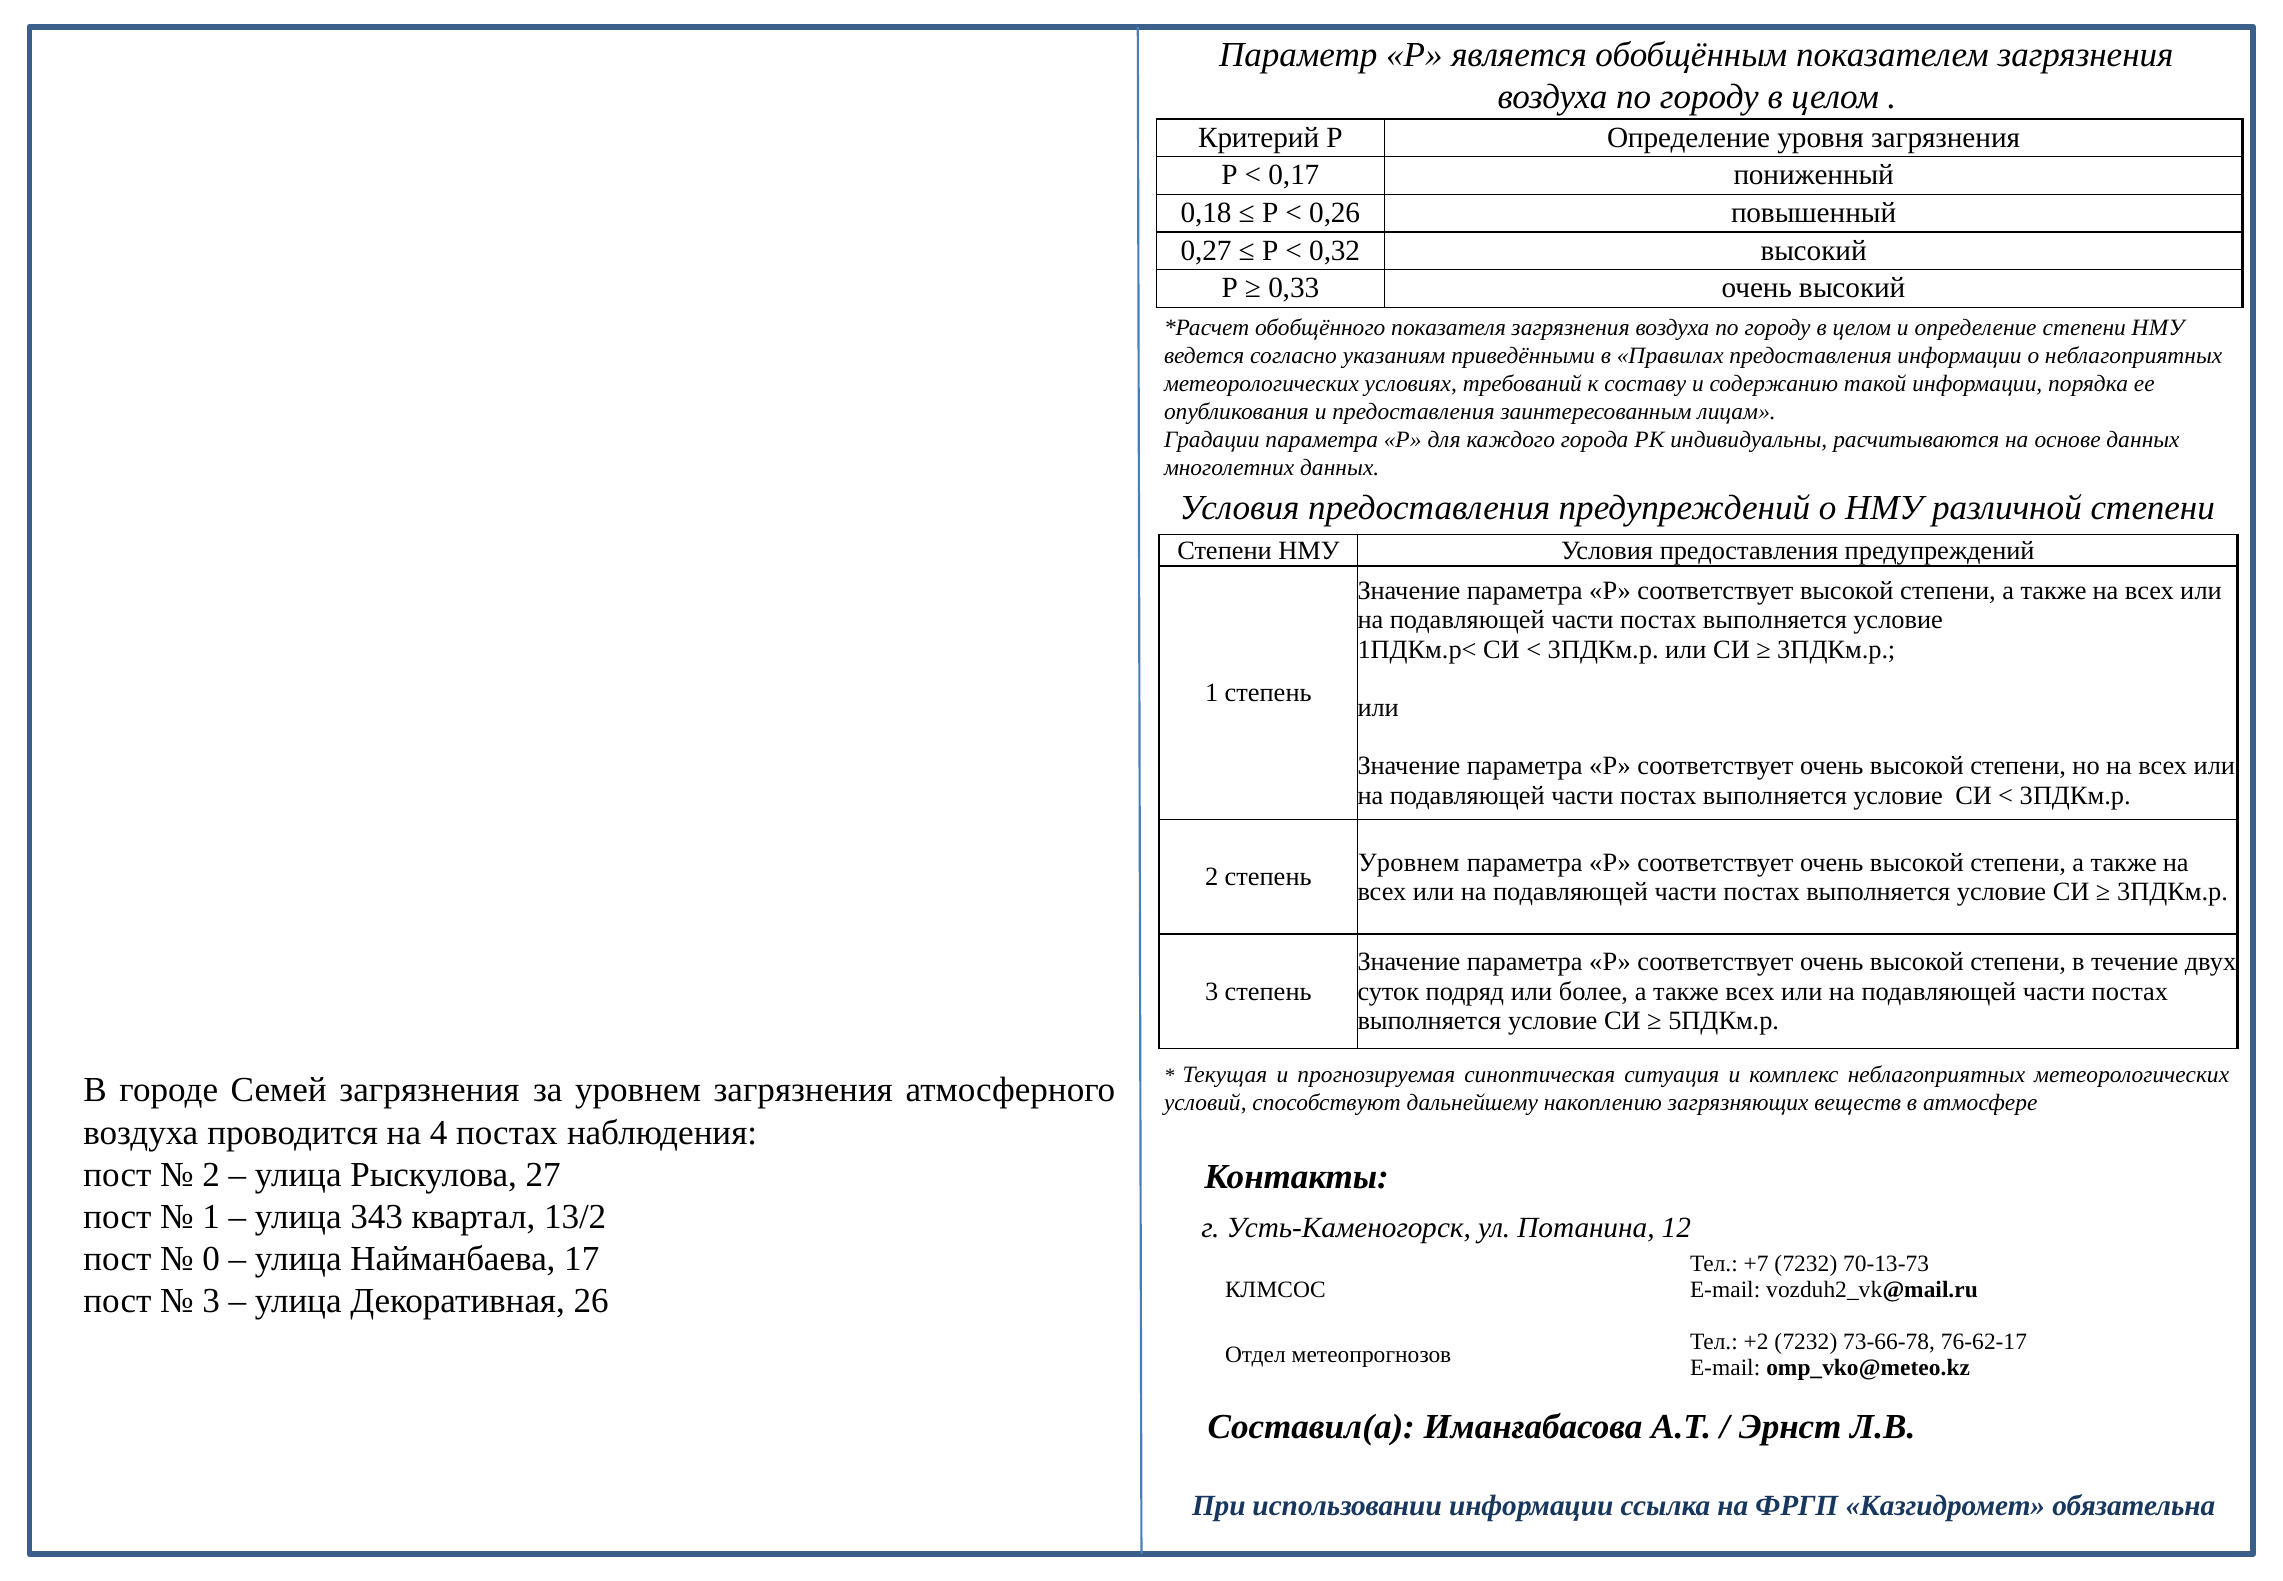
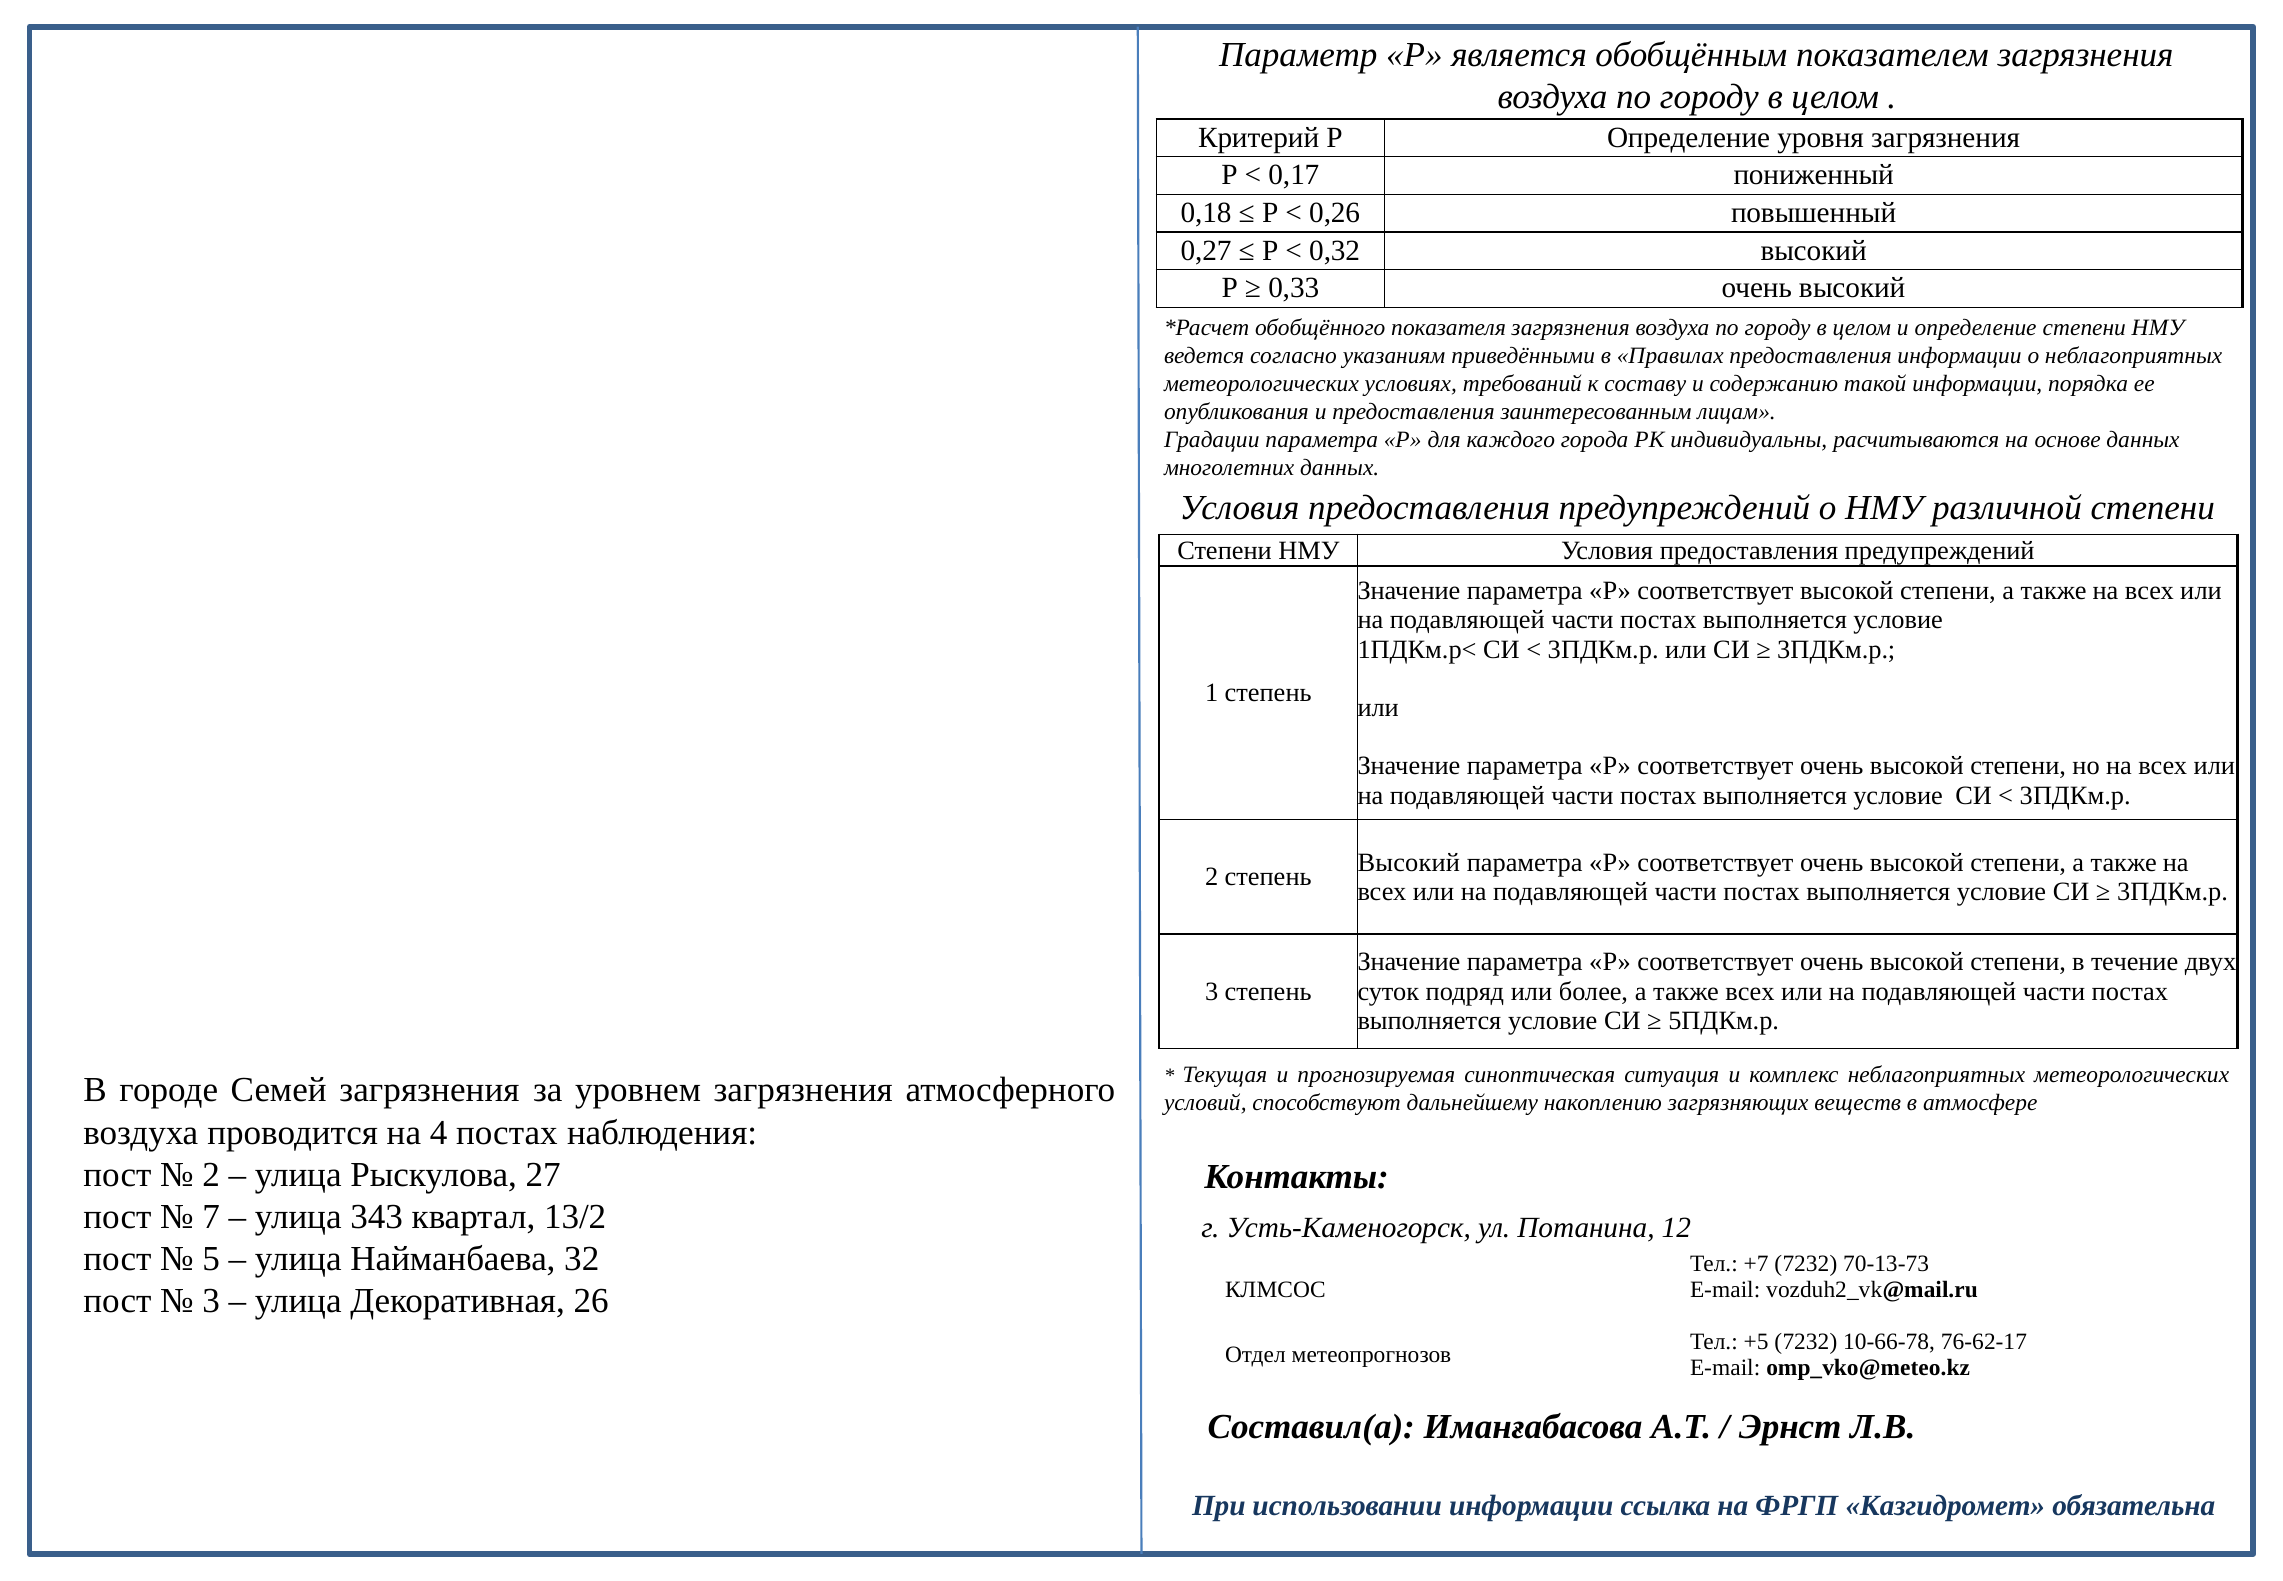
Уровнем: Уровнем -> Высокий (1409, 862)
1: 1 -> 7 (211, 1216)
0: 0 -> 5 (211, 1259)
17: 17 -> 32 (582, 1259)
+2: +2 -> +5 (1756, 1341)
73-66-78: 73-66-78 -> 10-66-78 (1889, 1341)
